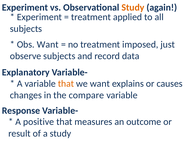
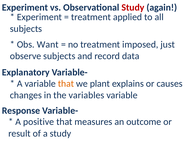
Study colour: orange -> red (133, 7)
we want: want -> plant (100, 83)
compare: compare -> variables (86, 95)
